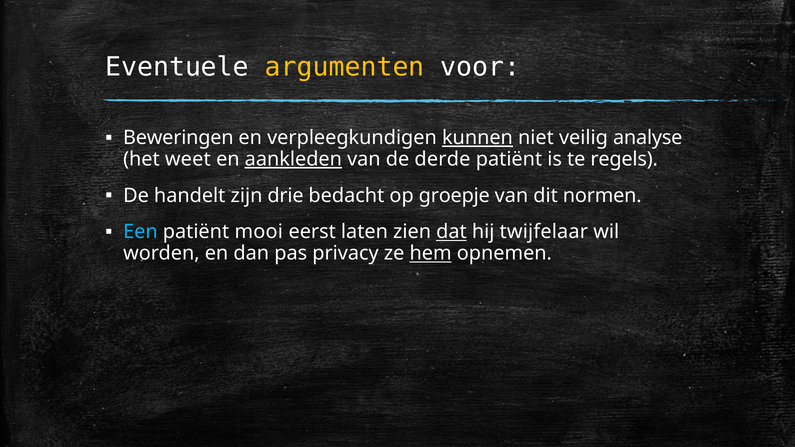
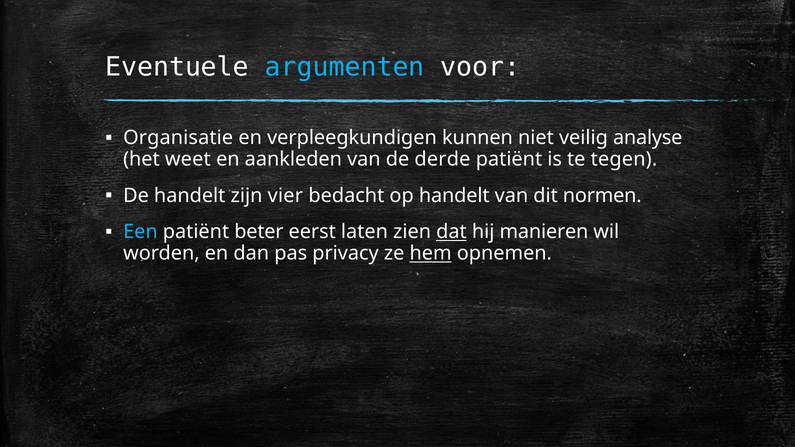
argumenten colour: yellow -> light blue (345, 67)
Beweringen: Beweringen -> Organisatie (178, 138)
kunnen underline: present -> none (477, 138)
aankleden underline: present -> none (293, 159)
regels: regels -> tegen (624, 159)
drie: drie -> vier (285, 196)
op groepje: groepje -> handelt (454, 196)
mooi: mooi -> beter (259, 232)
twijfelaar: twijfelaar -> manieren (544, 232)
